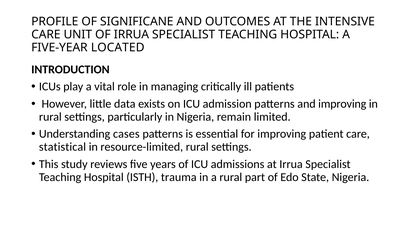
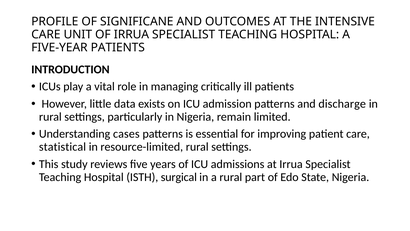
FIVE-YEAR LOCATED: LOCATED -> PATIENTS (118, 47)
and improving: improving -> discharge (342, 104)
trauma: trauma -> surgical (179, 177)
